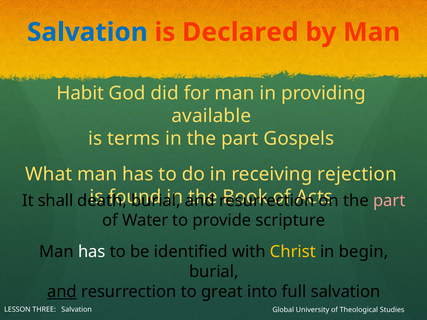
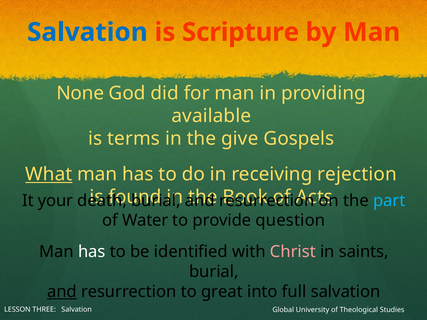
Declared: Declared -> Scripture (241, 32)
Habit: Habit -> None (80, 93)
in the part: part -> give (240, 139)
What underline: none -> present (49, 174)
shall: shall -> your (56, 201)
part colour: pink -> light blue (389, 201)
scripture: scripture -> question (290, 221)
Christ colour: yellow -> pink (293, 252)
begin: begin -> saints (364, 252)
